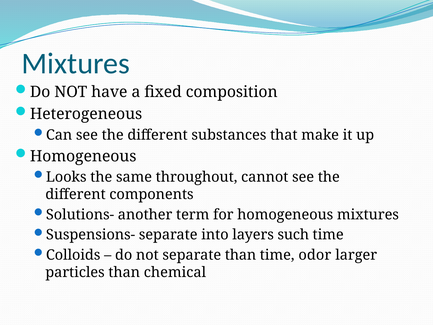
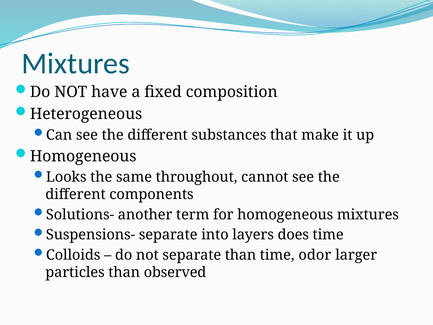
such: such -> does (293, 235)
chemical: chemical -> observed (175, 272)
